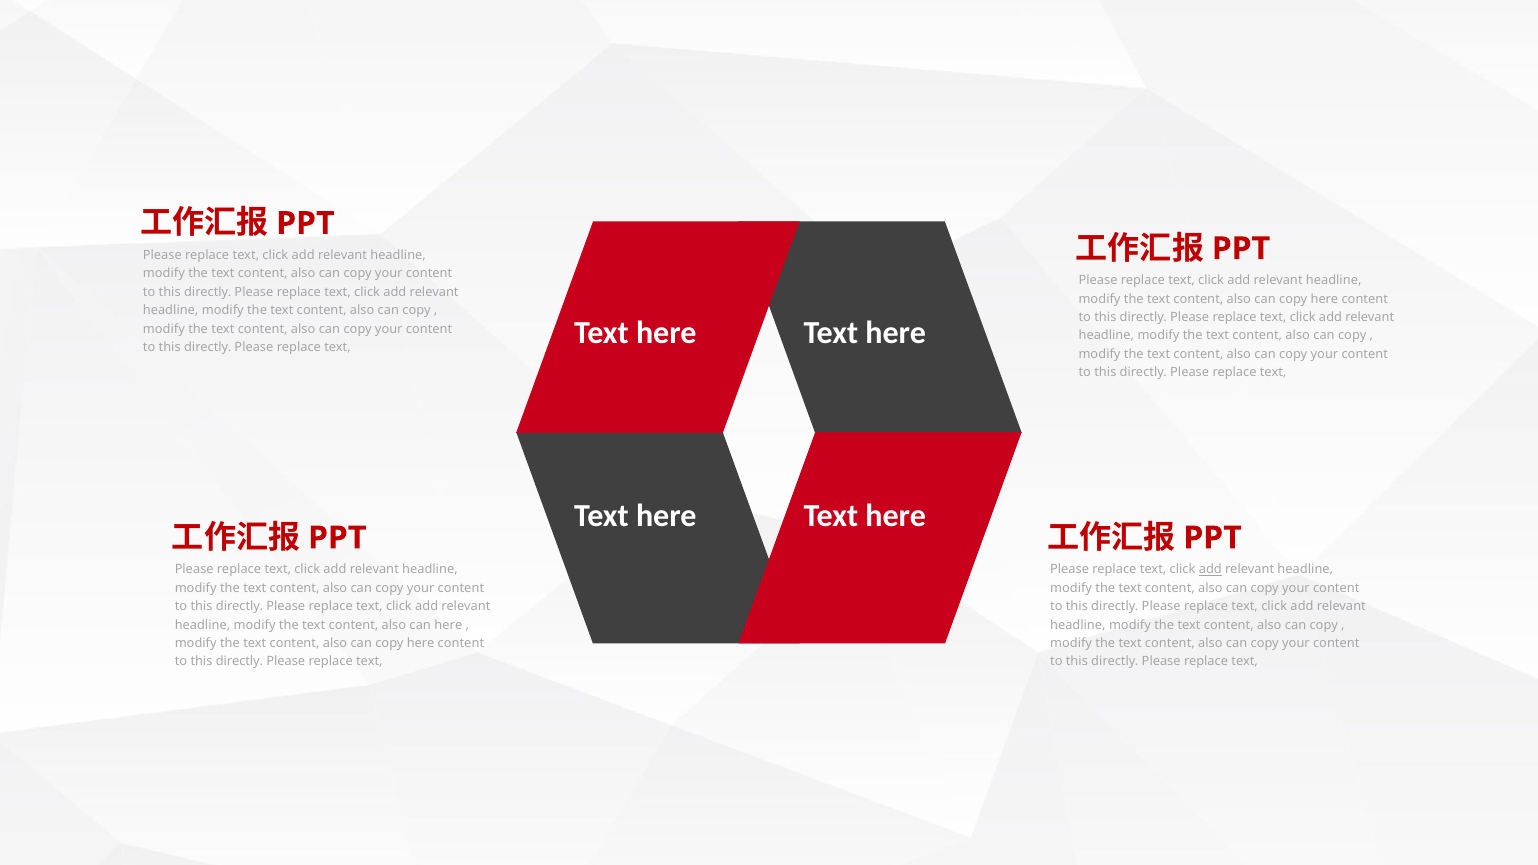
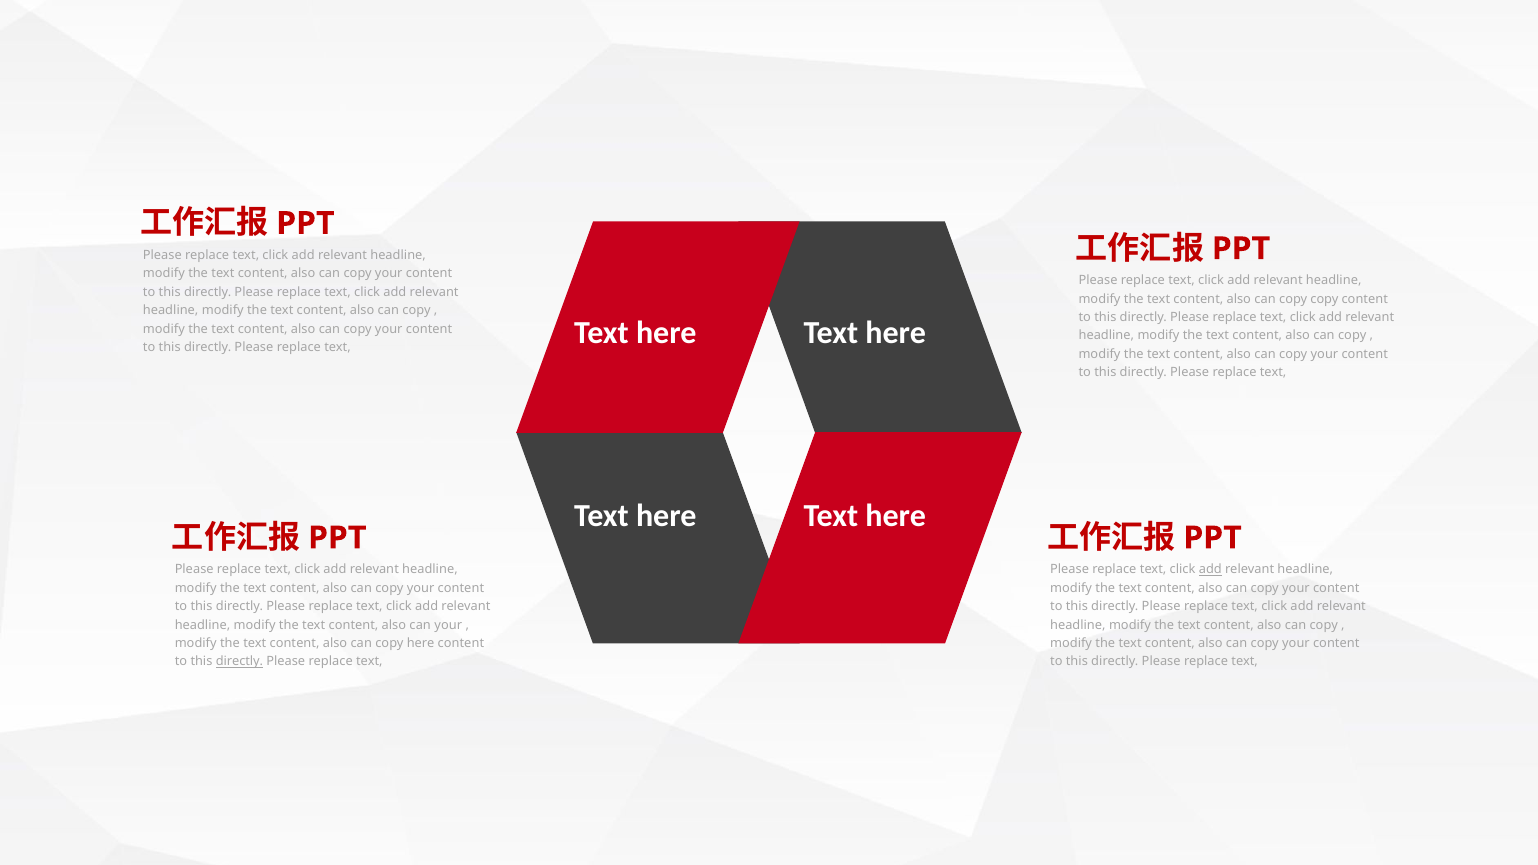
here: here -> copy (1324, 299)
can here: here -> your (448, 625)
directly underline: none -> present (239, 662)
